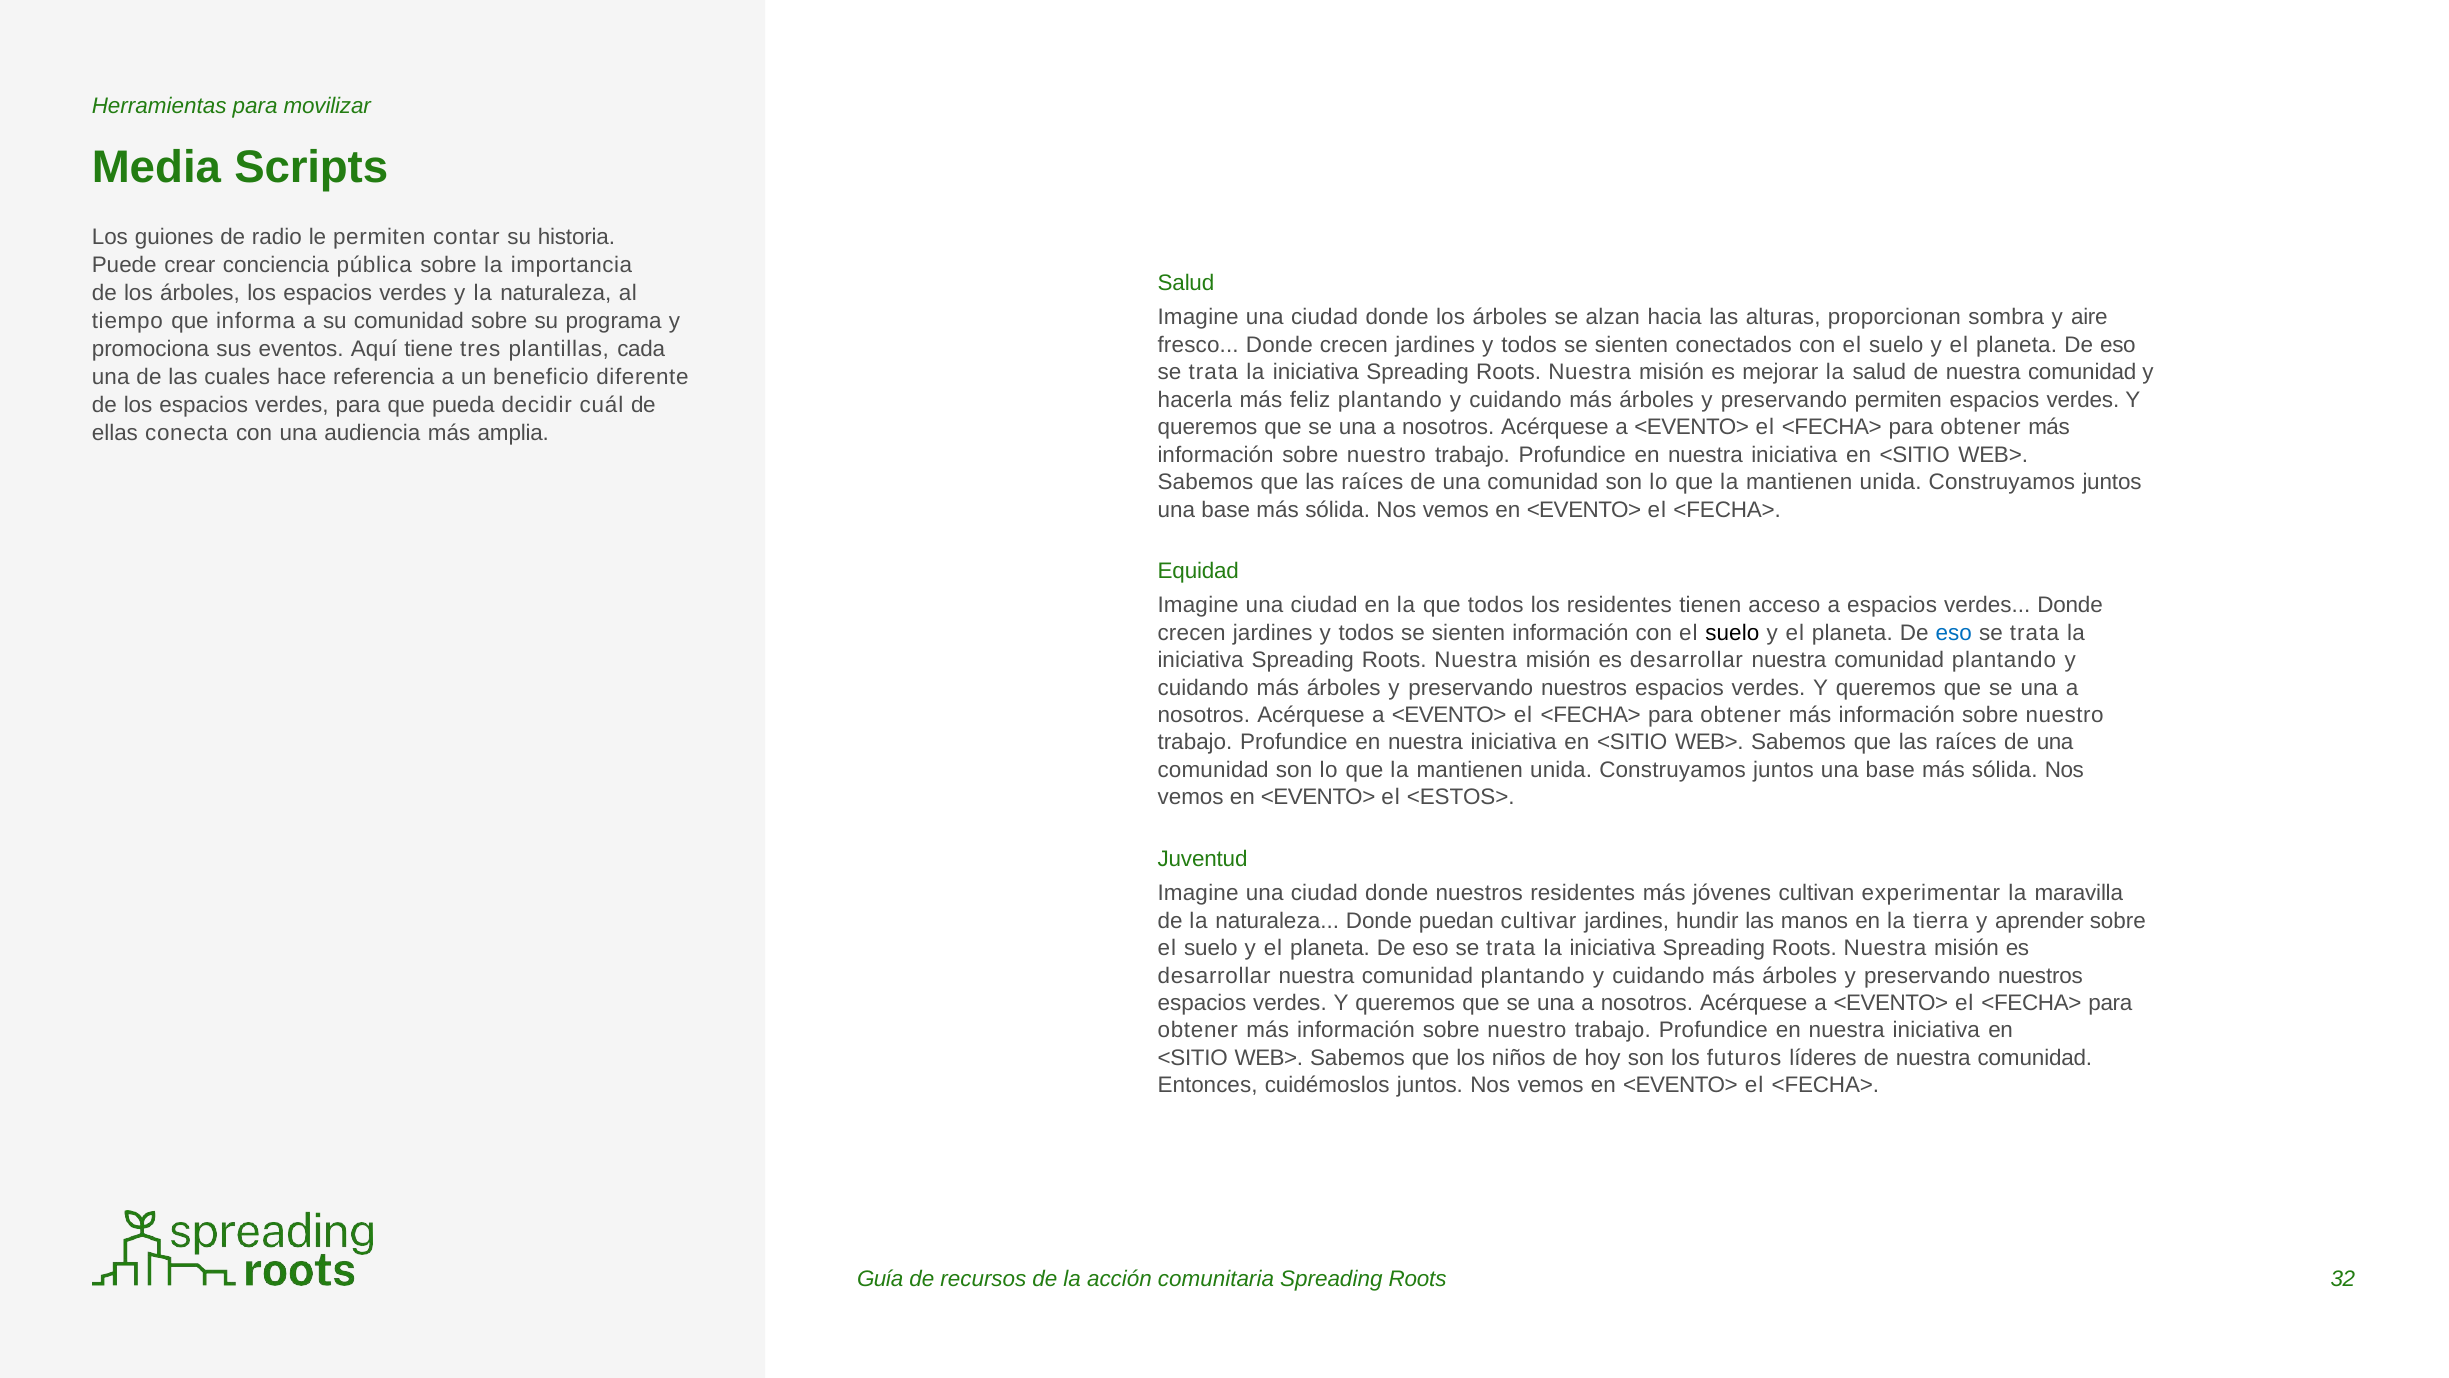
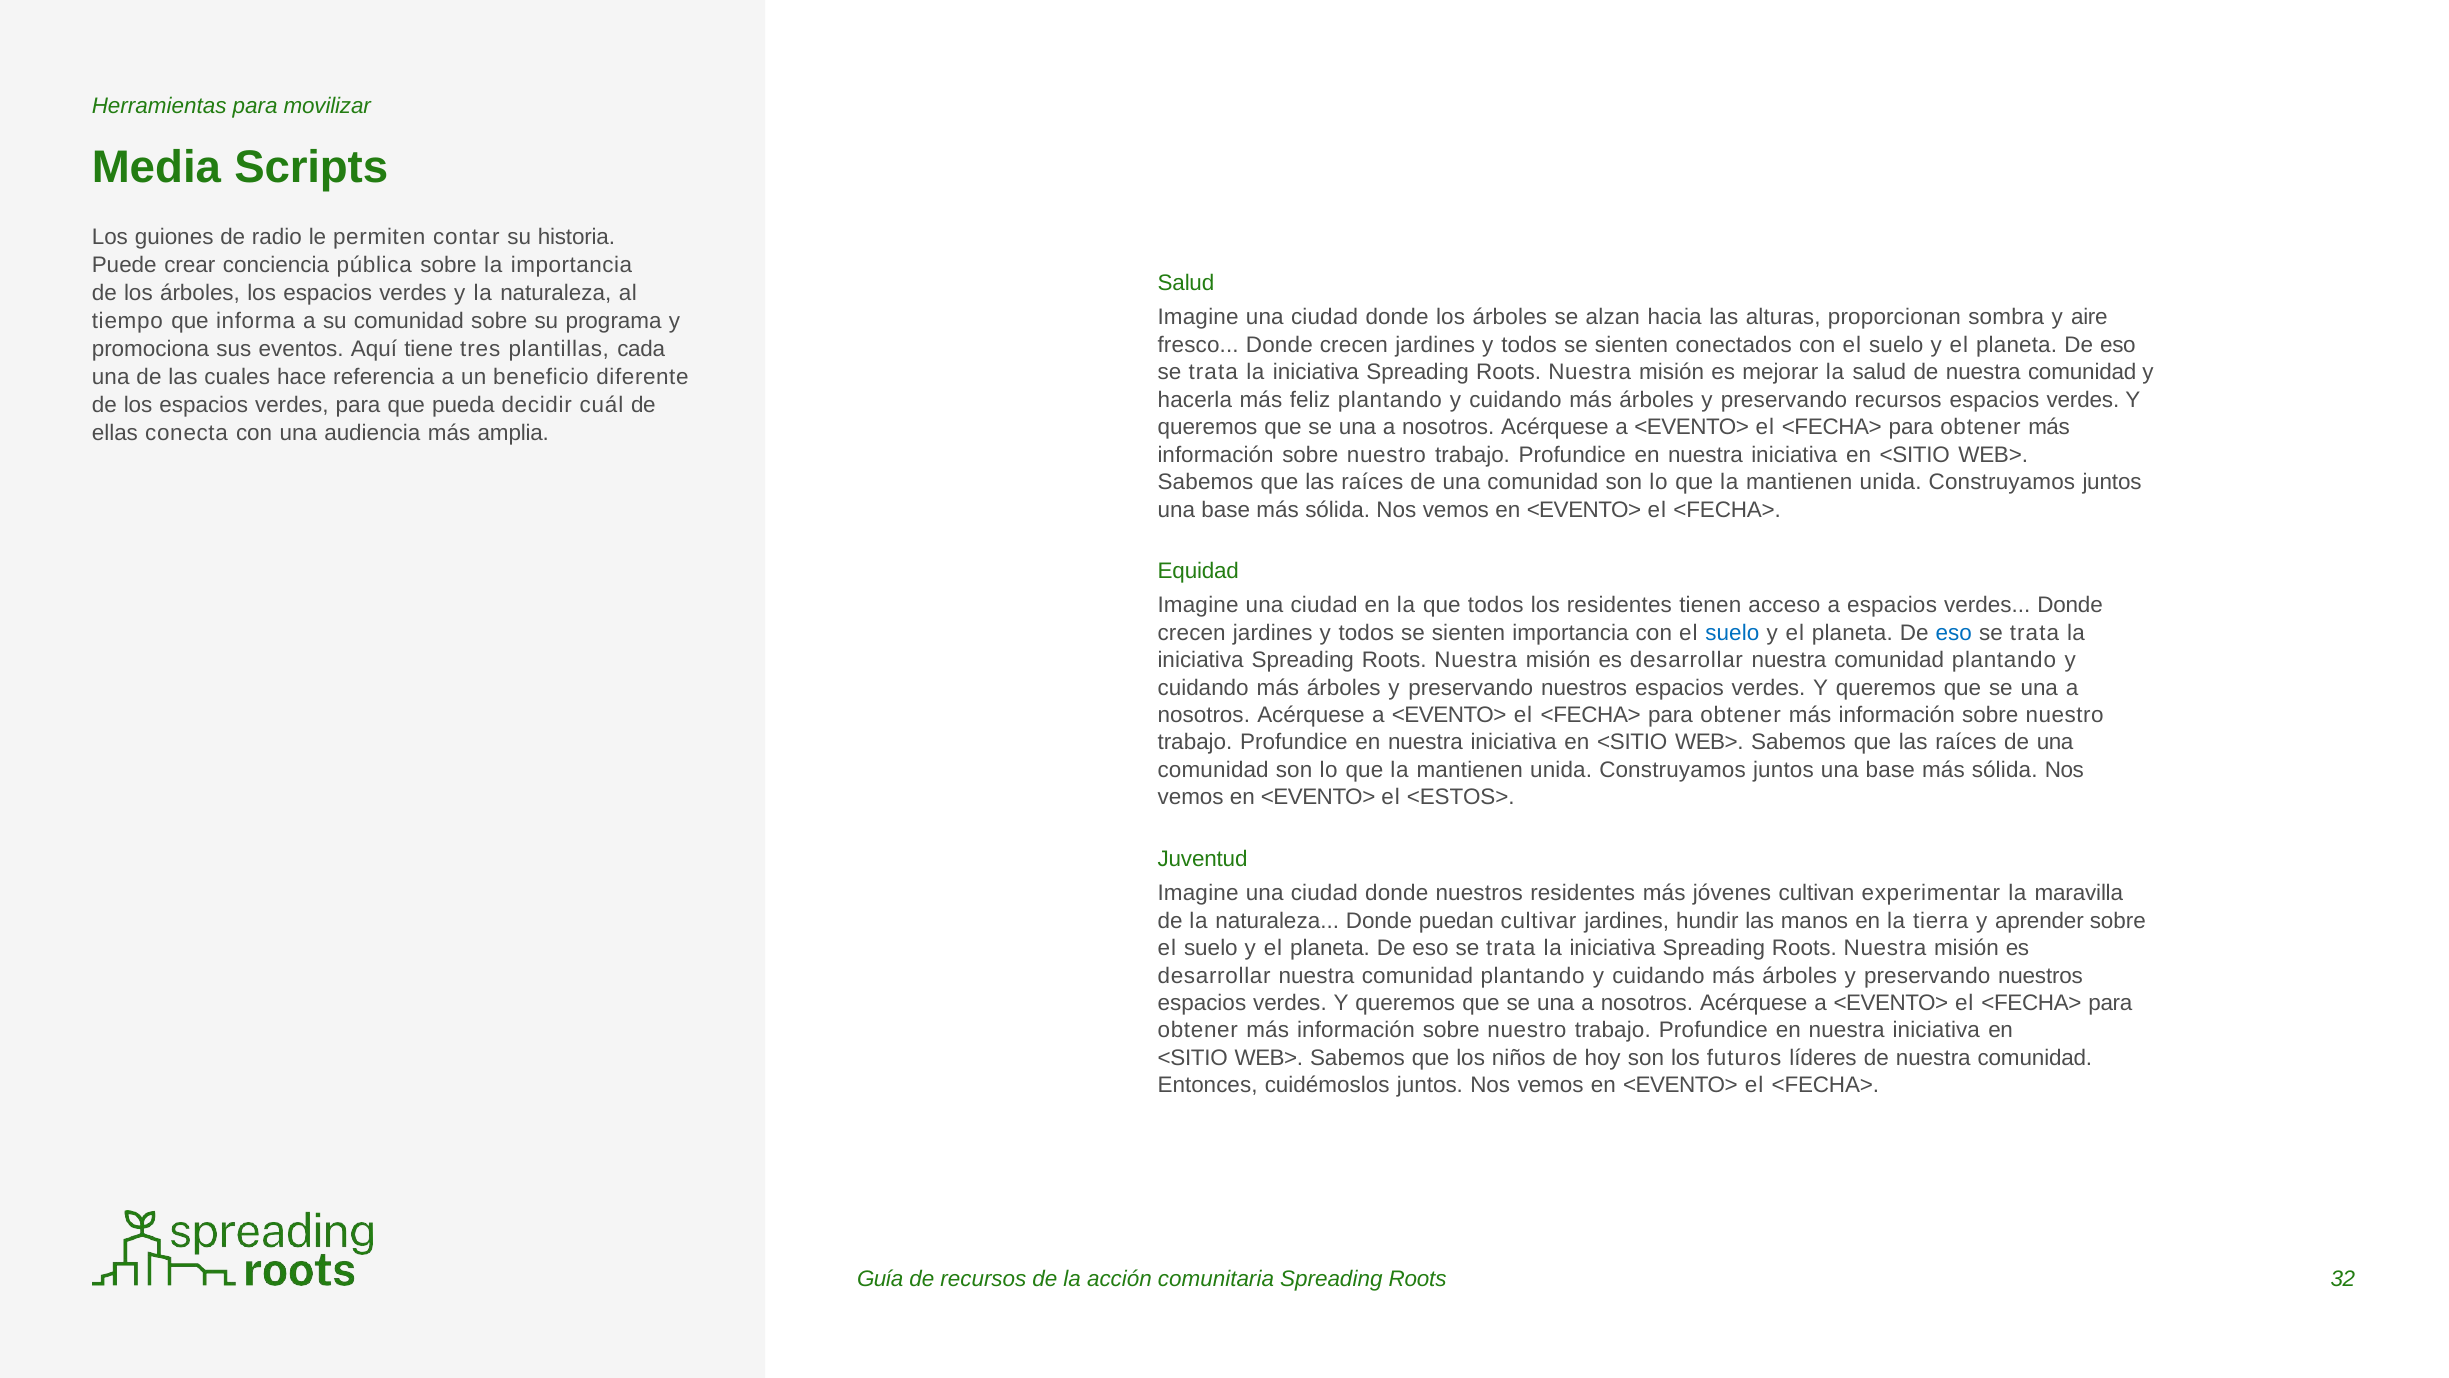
preservando permiten: permiten -> recursos (1898, 400)
sienten información: información -> importancia (1570, 633)
suelo colour: black -> blue (1732, 633)
